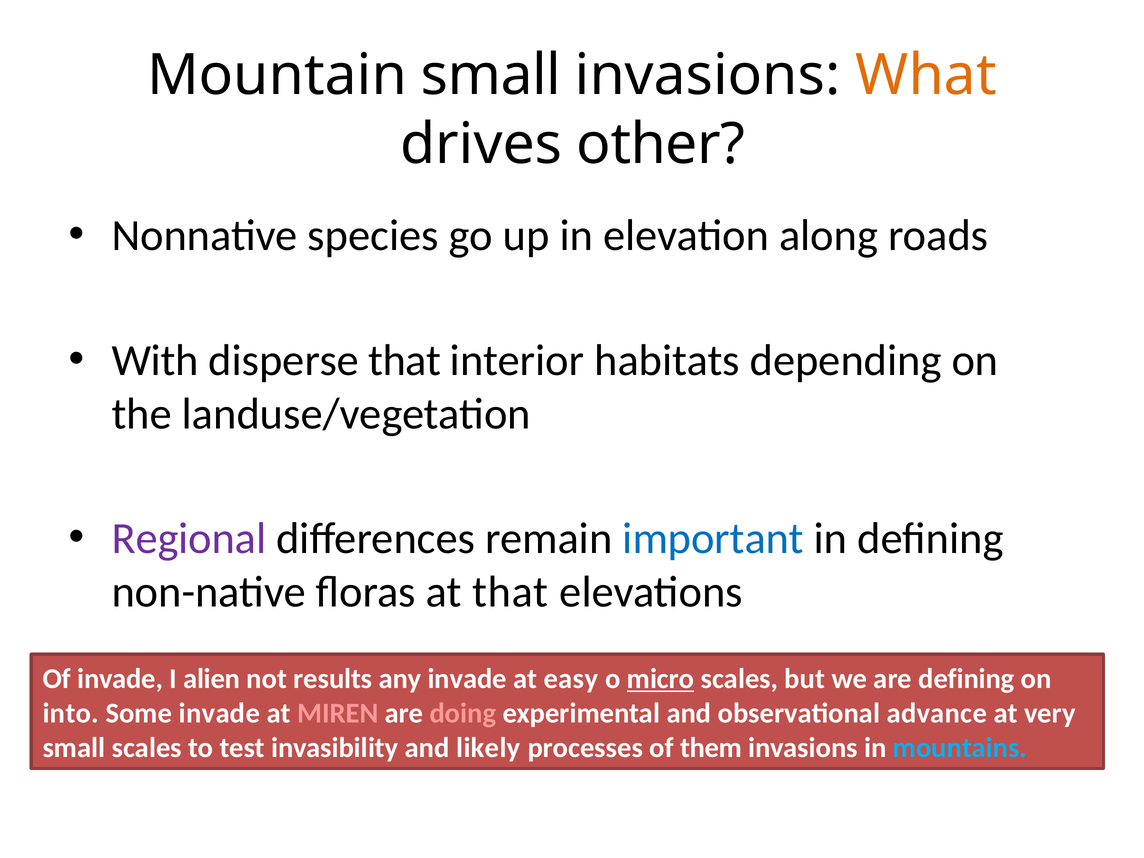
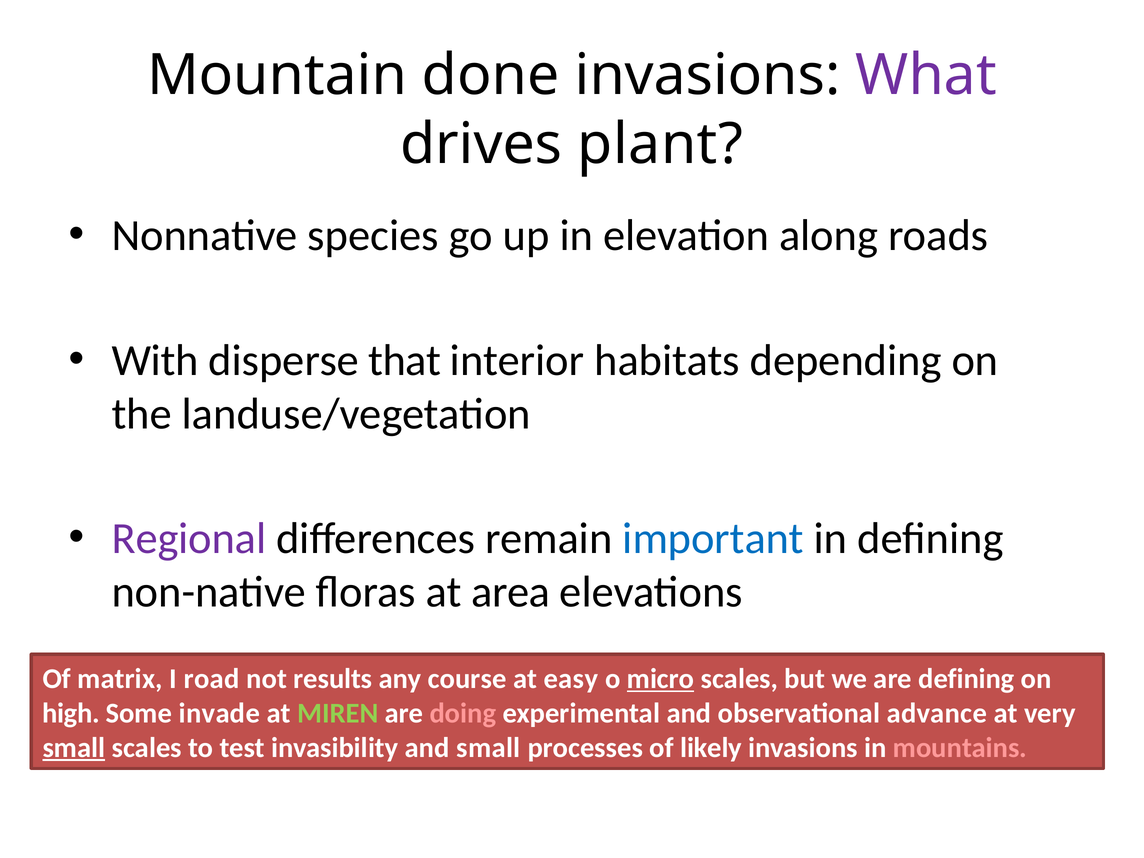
Mountain small: small -> done (491, 76)
What colour: orange -> purple (926, 76)
other: other -> plant (660, 144)
at that: that -> area (511, 592)
Of invade: invade -> matrix (120, 679)
alien: alien -> road (212, 679)
any invade: invade -> course (467, 679)
into: into -> high (71, 713)
MIREN colour: pink -> light green (338, 713)
small underline: none -> present (74, 748)
and likely: likely -> small (488, 748)
them: them -> likely (711, 748)
mountains colour: light blue -> pink (960, 748)
